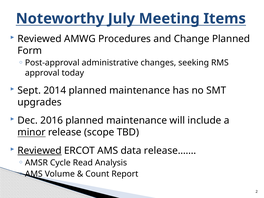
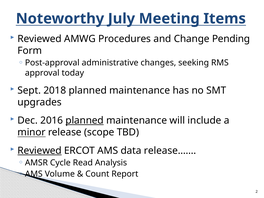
Change Planned: Planned -> Pending (231, 39)
2014: 2014 -> 2018 (55, 90)
planned underline: none -> present (85, 120)
